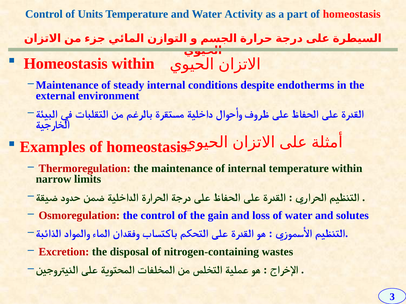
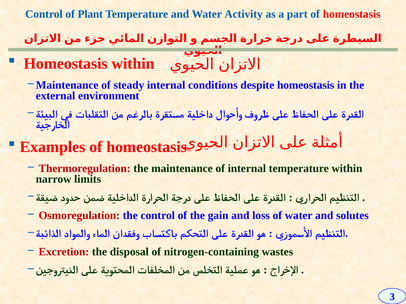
Units: Units -> Plant (90, 14)
despite endotherms: endotherms -> homeostasis (306, 85)
